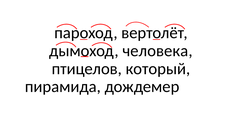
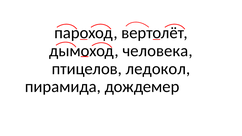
который: который -> ледокол (158, 69)
